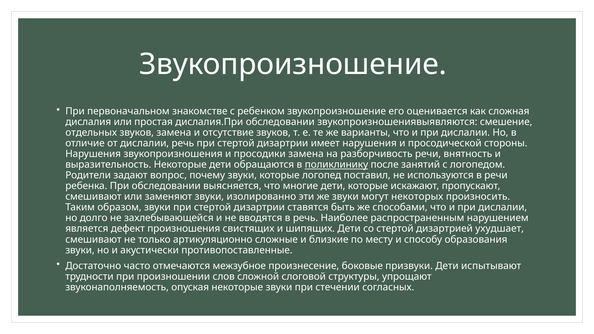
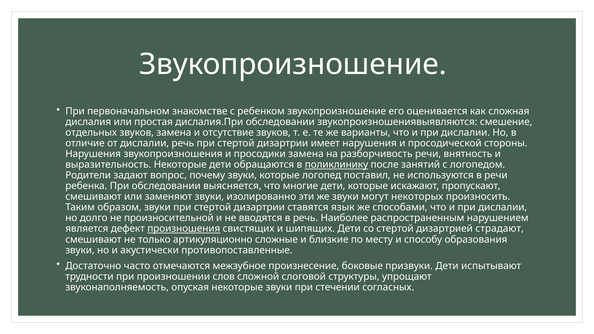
быть: быть -> язык (343, 207)
захлебывающейся: захлебывающейся -> произносительной (169, 218)
произношения underline: none -> present (184, 229)
ухудшает: ухудшает -> страдают (500, 229)
